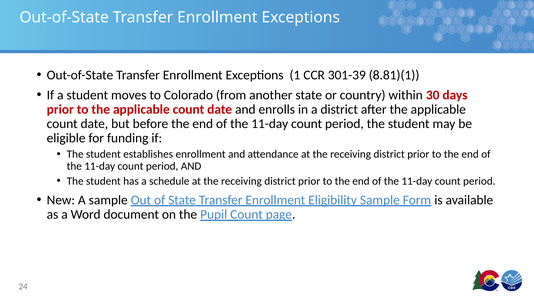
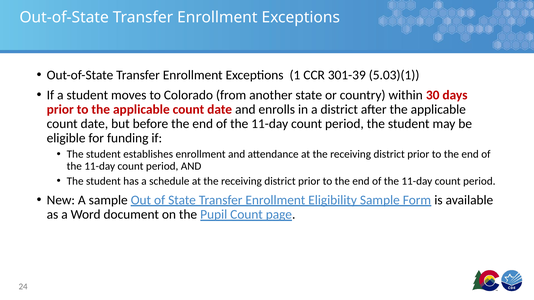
8.81)(1: 8.81)(1 -> 5.03)(1 (394, 75)
